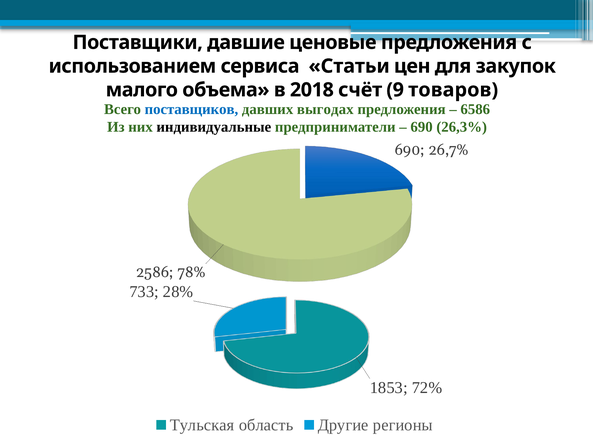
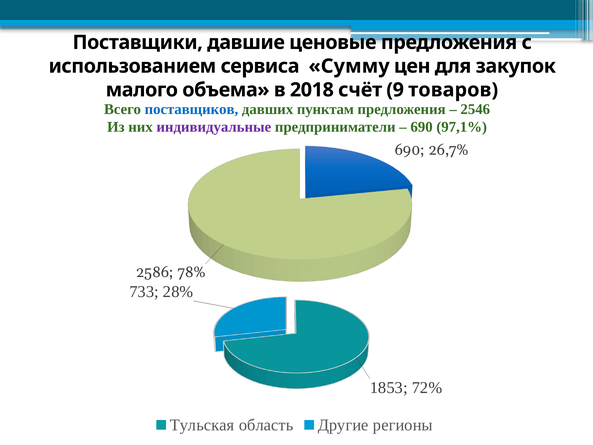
Статьи: Статьи -> Сумму (349, 66)
выгодах: выгодах -> пунктам (325, 109)
6586: 6586 -> 2546 (475, 109)
индивидуальные colour: black -> purple (214, 127)
26,3%: 26,3% -> 97,1% (462, 127)
